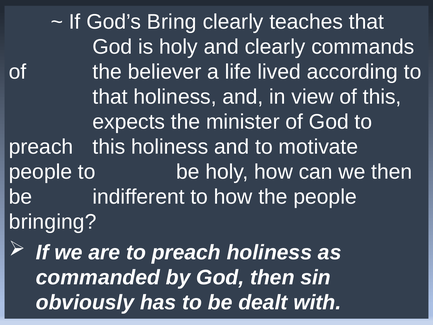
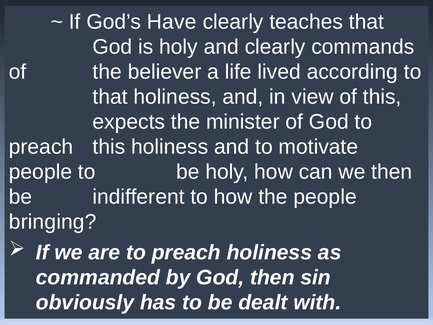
Bring: Bring -> Have (172, 22)
